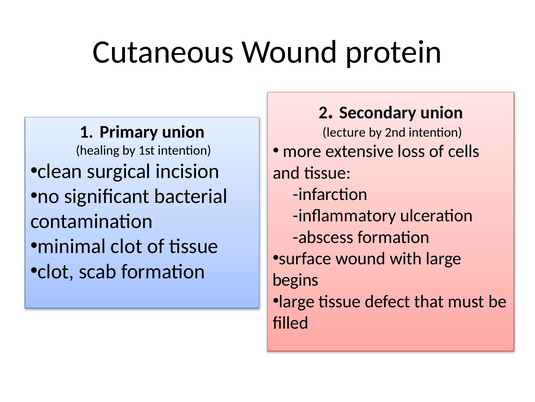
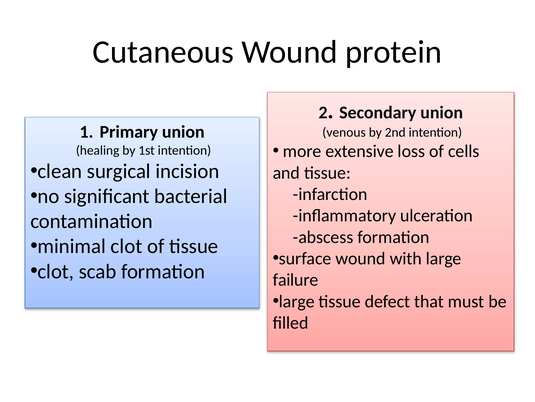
lecture: lecture -> venous (344, 132)
begins: begins -> failure (296, 280)
